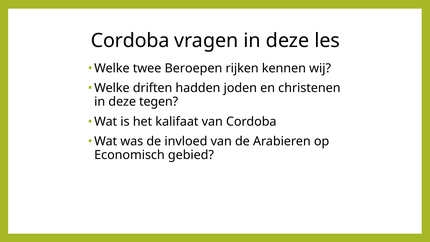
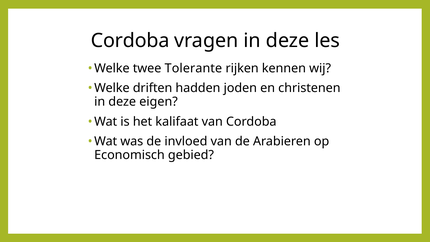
Beroepen: Beroepen -> Tolerante (193, 68)
tegen: tegen -> eigen (159, 102)
